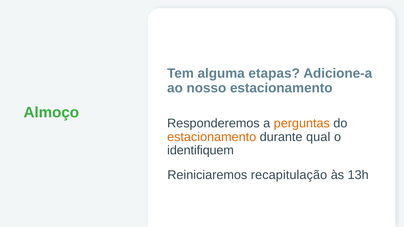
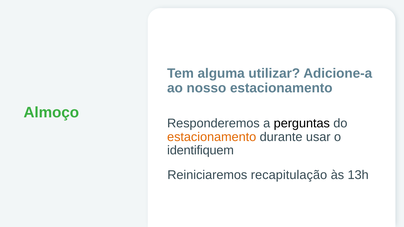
etapas: etapas -> utilizar (274, 74)
perguntas colour: orange -> black (302, 123)
qual: qual -> usar (318, 137)
